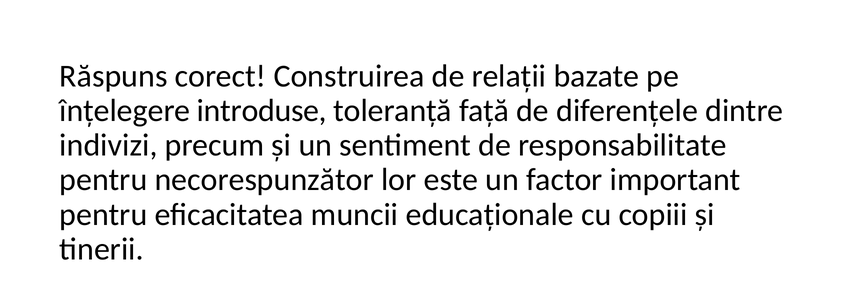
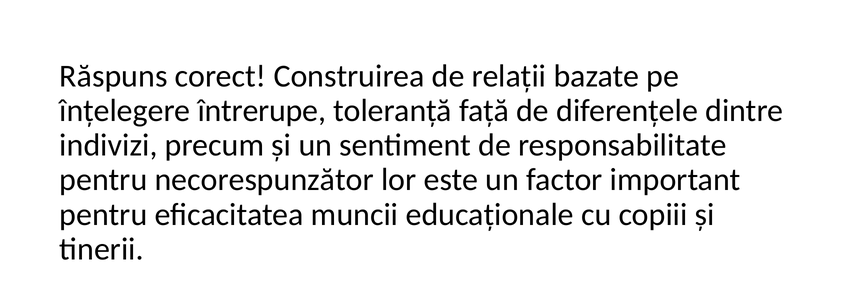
introduse: introduse -> întrerupe (262, 111)
